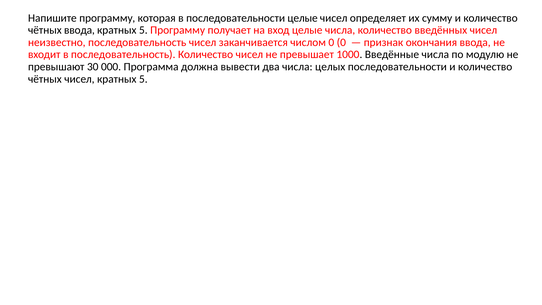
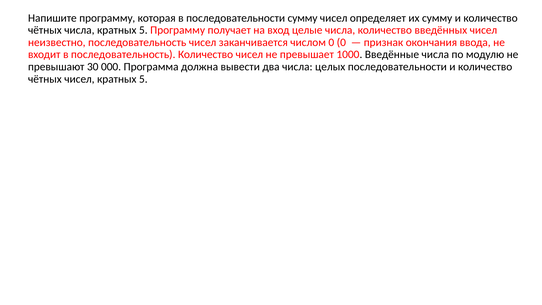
последовательности целые: целые -> сумму (303, 18)
чётных ввода: ввода -> числа (79, 30)
